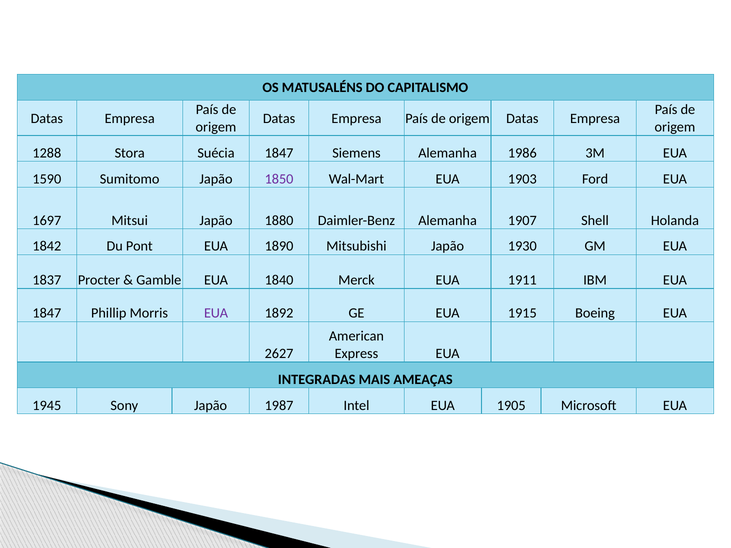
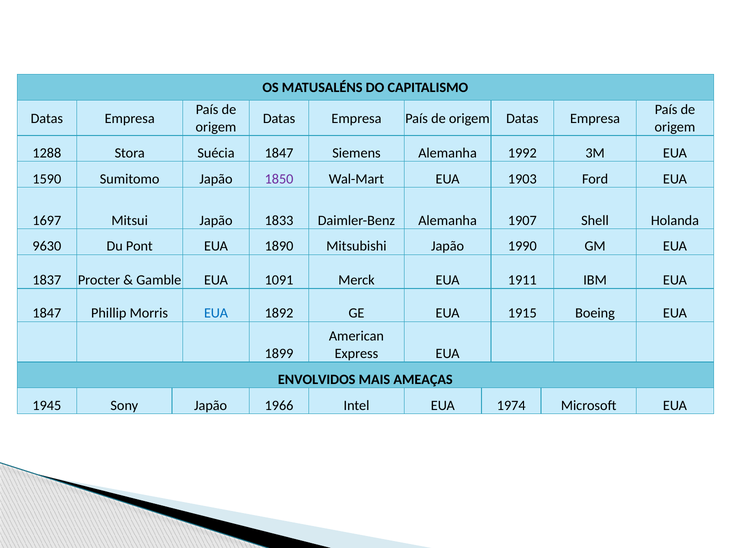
1986: 1986 -> 1992 (522, 153)
1880: 1880 -> 1833 (279, 220)
1842: 1842 -> 9630 (47, 246)
1930: 1930 -> 1990 (522, 246)
1840: 1840 -> 1091 (279, 280)
EUA colour: purple -> blue (216, 313)
2627: 2627 -> 1899 (279, 354)
INTEGRADAS: INTEGRADAS -> ENVOLVIDOS (317, 380)
1987: 1987 -> 1966 (279, 406)
1905: 1905 -> 1974 (511, 406)
